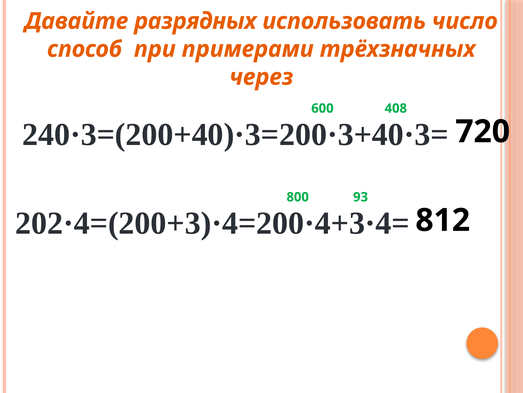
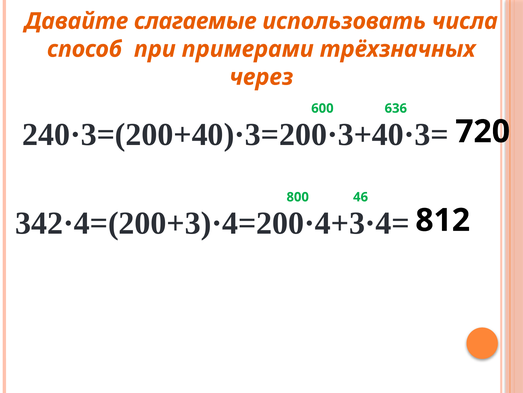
разрядных: разрядных -> слагаемые (195, 21)
число: число -> числа (465, 21)
408: 408 -> 636 (396, 108)
93: 93 -> 46 (361, 197)
202·4=(200+3)·4=200·4+3·4=: 202·4=(200+3)·4=200·4+3·4= -> 342·4=(200+3)·4=200·4+3·4= (213, 223)
